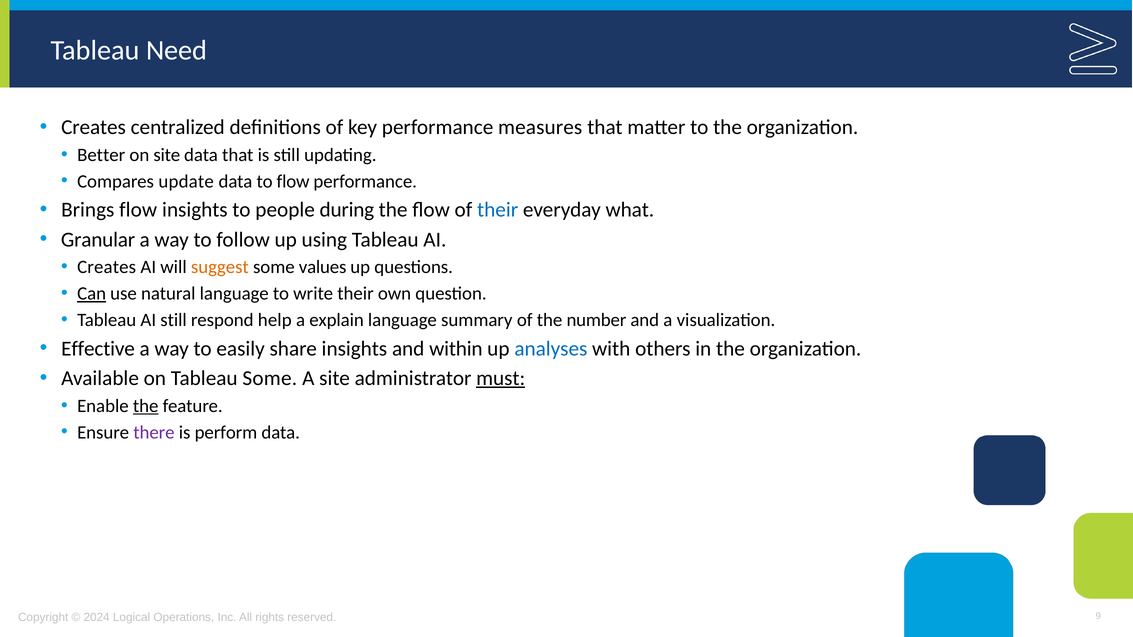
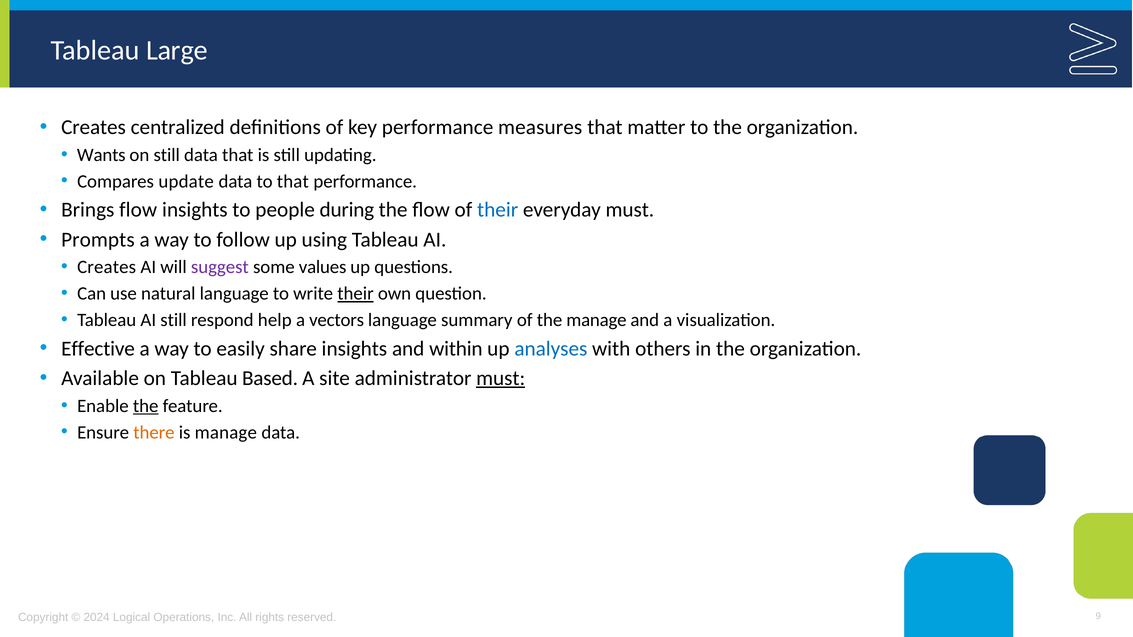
Need: Need -> Large (177, 51)
Better: Better -> Wants (101, 155)
on site: site -> still (167, 155)
to flow: flow -> that (293, 181)
everyday what: what -> must (630, 210)
Granular: Granular -> Prompts (98, 240)
suggest colour: orange -> purple (220, 267)
Can underline: present -> none (92, 294)
their underline: none -> present (356, 294)
explain: explain -> vectors (337, 320)
the number: number -> manage (596, 320)
Tableau Some: Some -> Based (270, 378)
there colour: purple -> orange (154, 433)
is perform: perform -> manage (226, 433)
